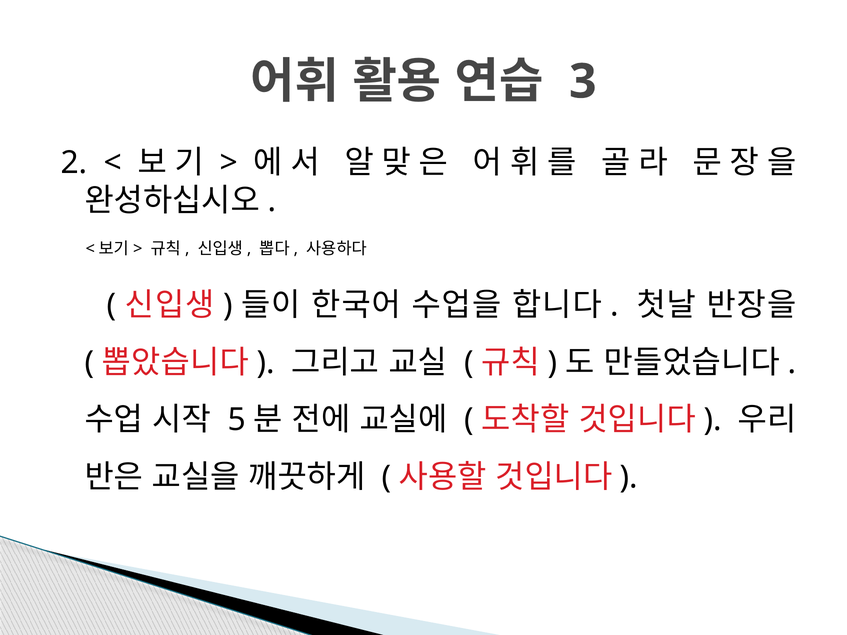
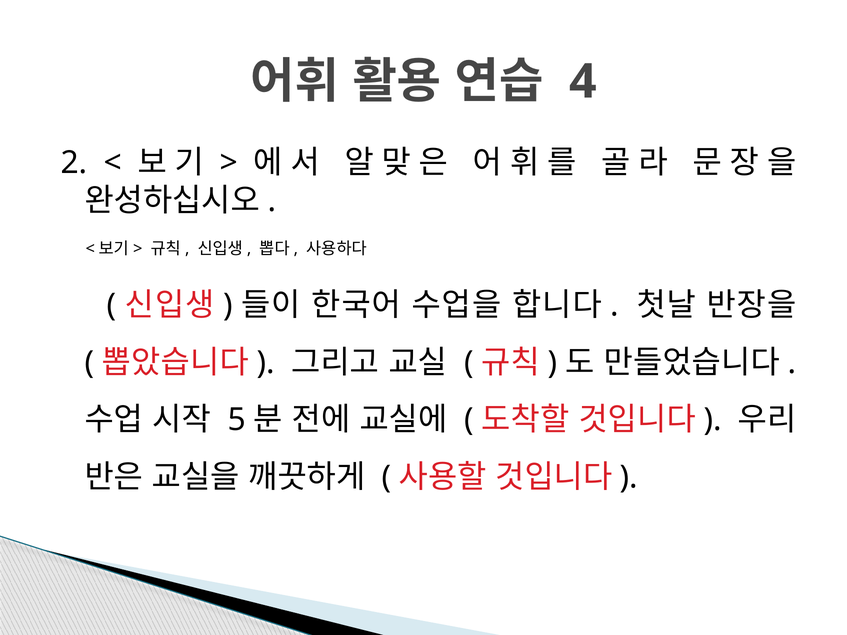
3: 3 -> 4 (583, 82)
